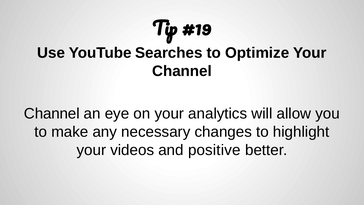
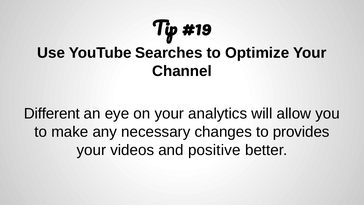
Channel: Channel -> Different (52, 113)
highlight: highlight -> provides (301, 132)
